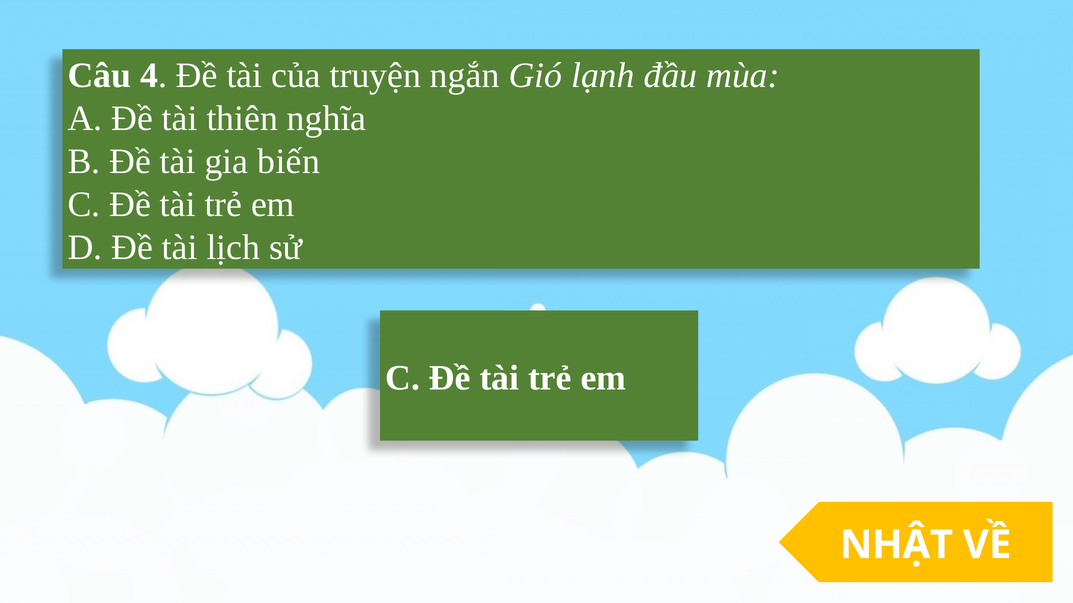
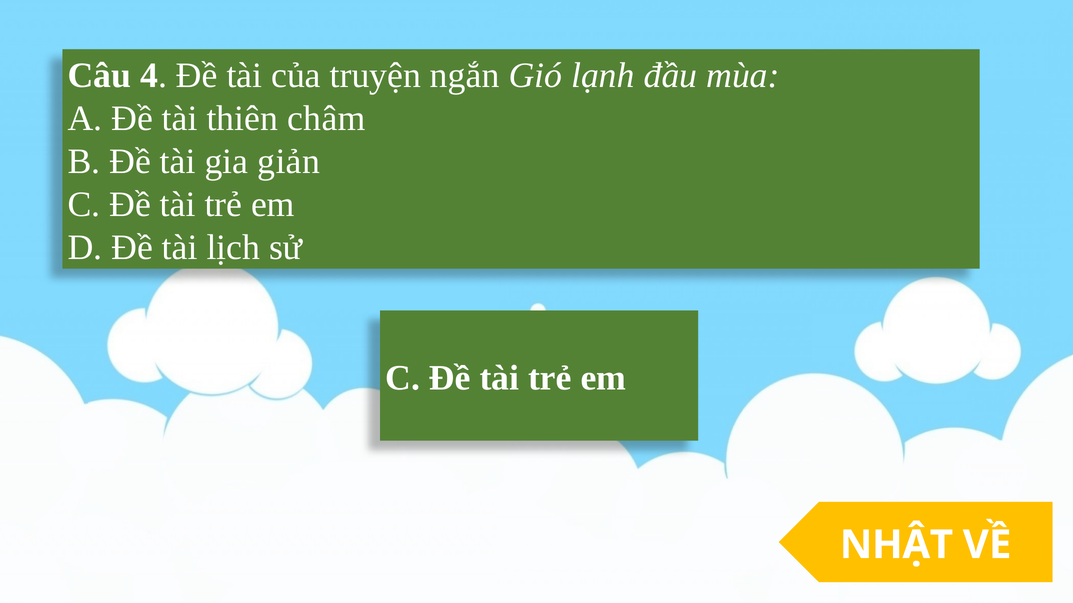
nghĩa: nghĩa -> châm (326, 119)
biến: biến -> giản (289, 162)
